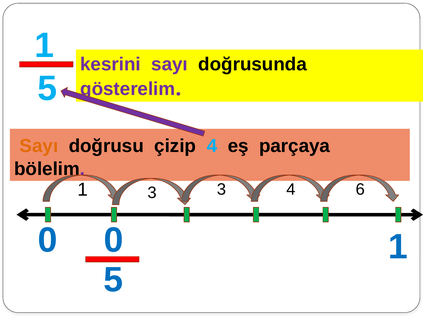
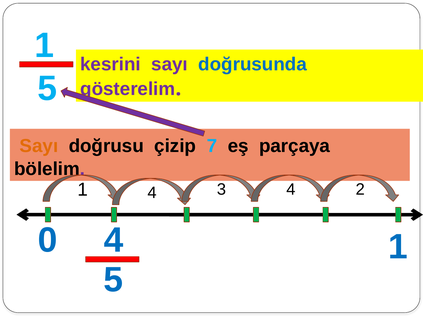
doğrusunda colour: black -> blue (253, 64)
çizip 4: 4 -> 7 (212, 146)
1 3: 3 -> 4 (152, 193)
6: 6 -> 2 (360, 189)
0 0: 0 -> 4 (114, 241)
